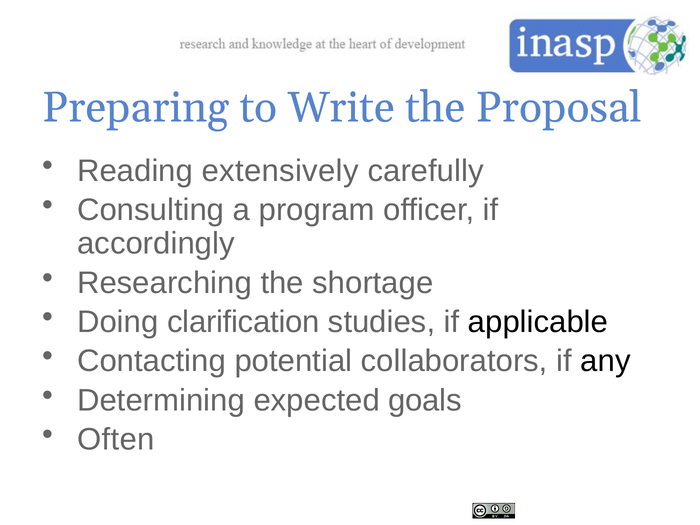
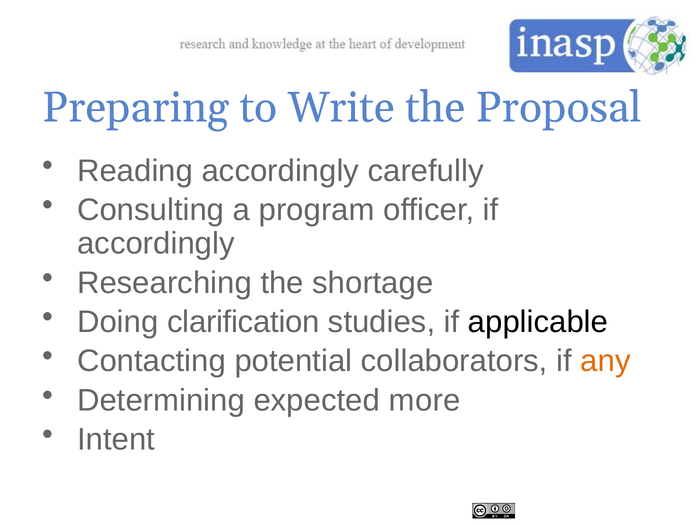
Reading extensively: extensively -> accordingly (280, 171)
any colour: black -> orange (606, 361)
goals: goals -> more (425, 400)
Often: Often -> Intent (116, 440)
